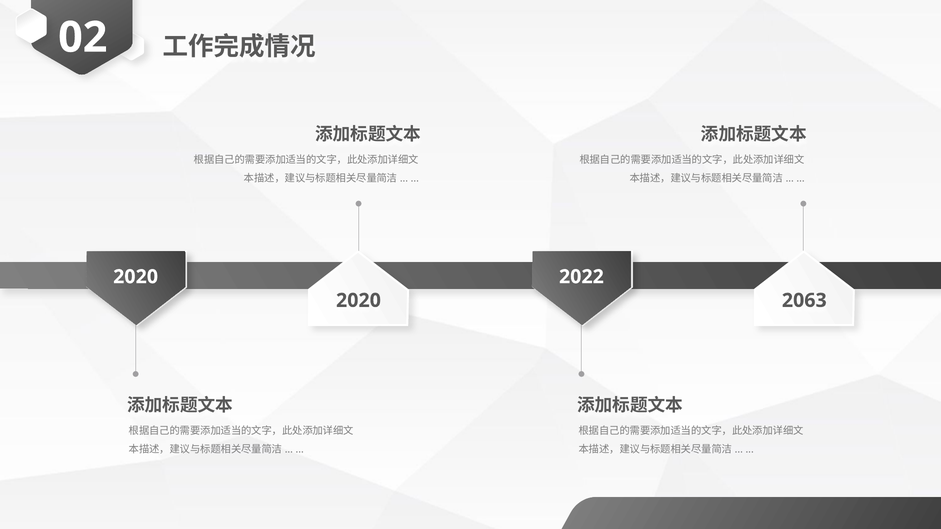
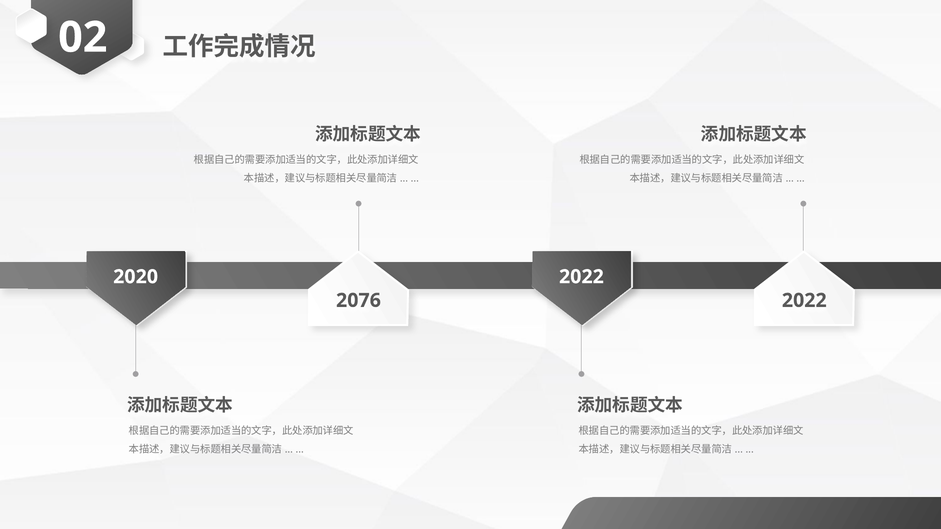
2020: 2020 -> 2076 (358, 301)
2063: 2063 -> 2022 (804, 301)
